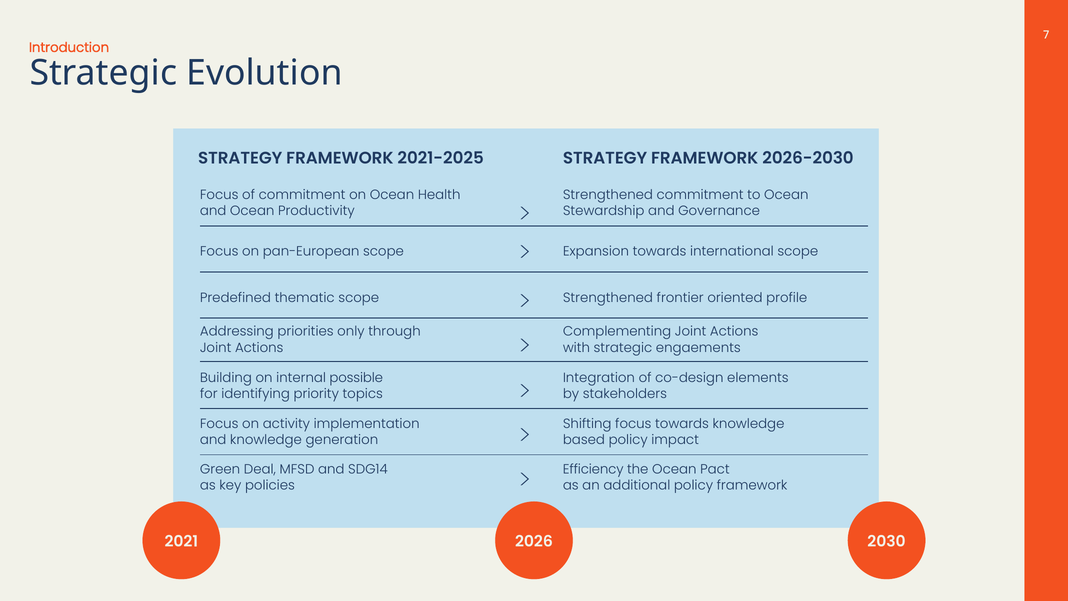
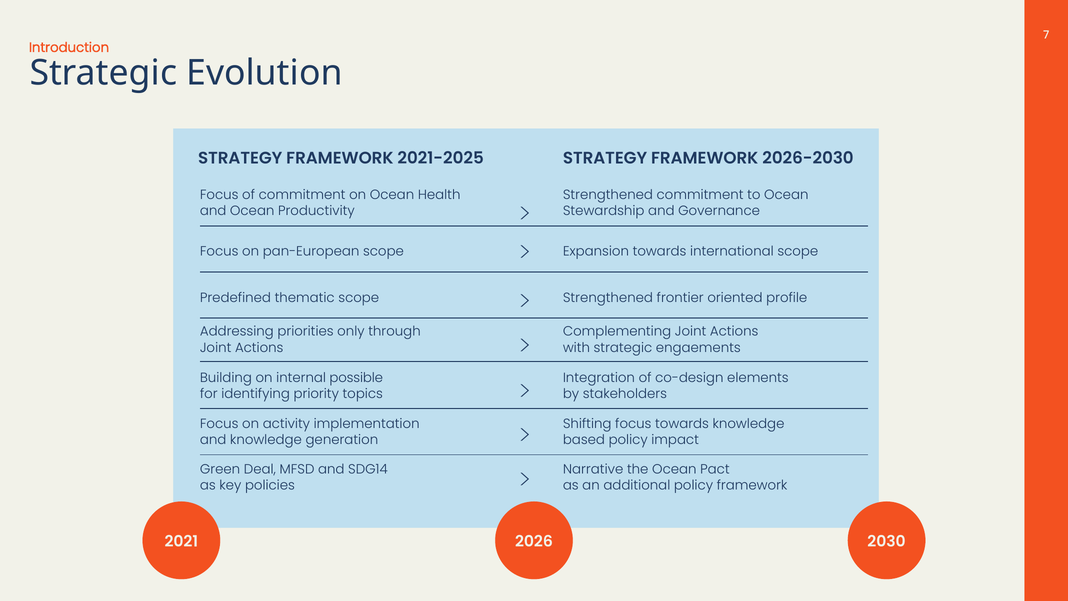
Efficiency: Efficiency -> Narrative (593, 469)
